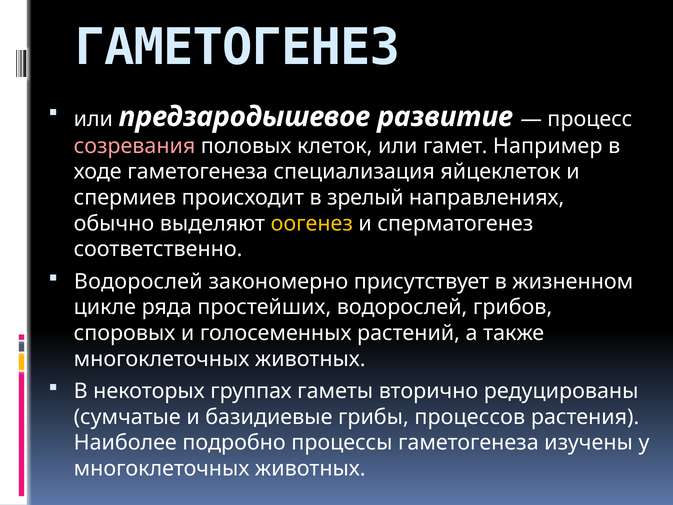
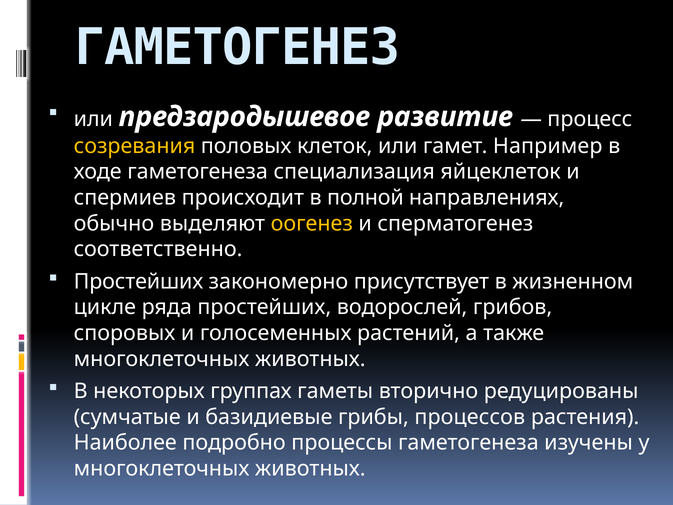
созревания colour: pink -> yellow (135, 146)
зрелый: зрелый -> полной (365, 198)
Водорослей: Водорослей -> Простейших (138, 281)
